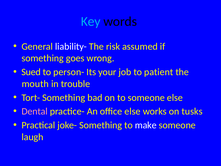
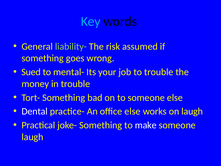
liability- colour: white -> light green (71, 46)
person-: person- -> mental- (69, 72)
to patient: patient -> trouble (159, 72)
mouth: mouth -> money (35, 84)
Dental colour: pink -> white (35, 111)
on tusks: tusks -> laugh (192, 111)
